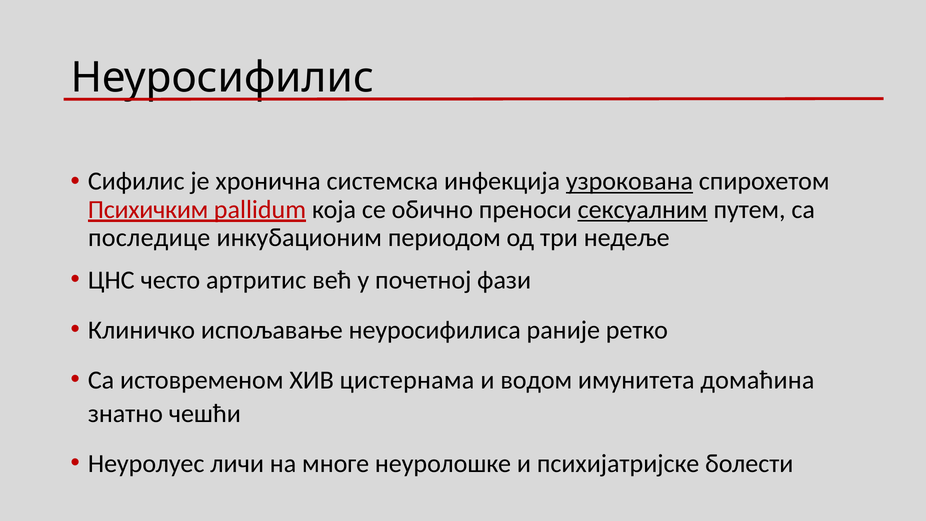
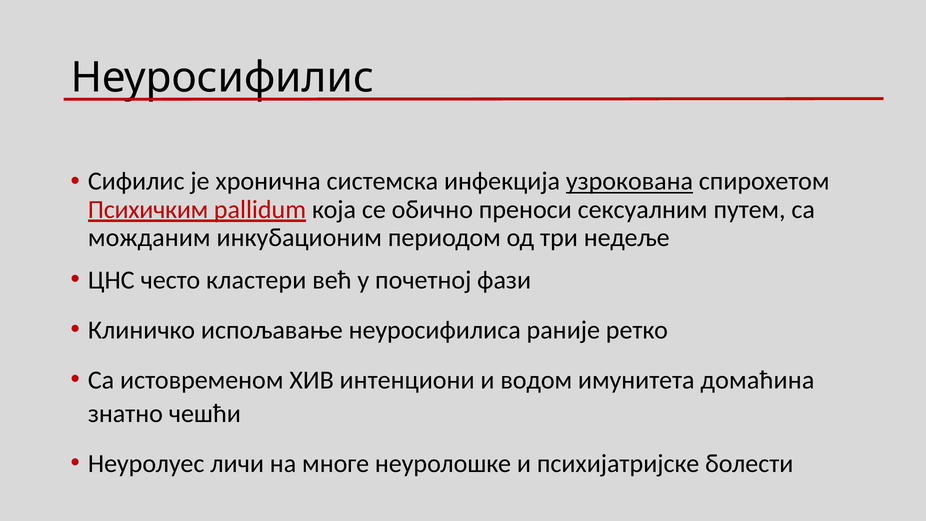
сексуалним underline: present -> none (643, 209)
последице: последице -> можданим (149, 238)
артритис: артритис -> кластери (256, 280)
цистернама: цистернама -> интенциони (407, 380)
